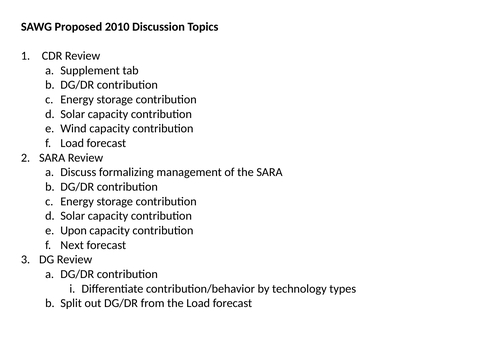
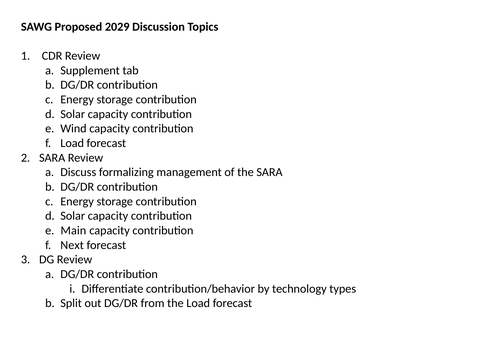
2010: 2010 -> 2029 (117, 27)
Upon: Upon -> Main (73, 230)
